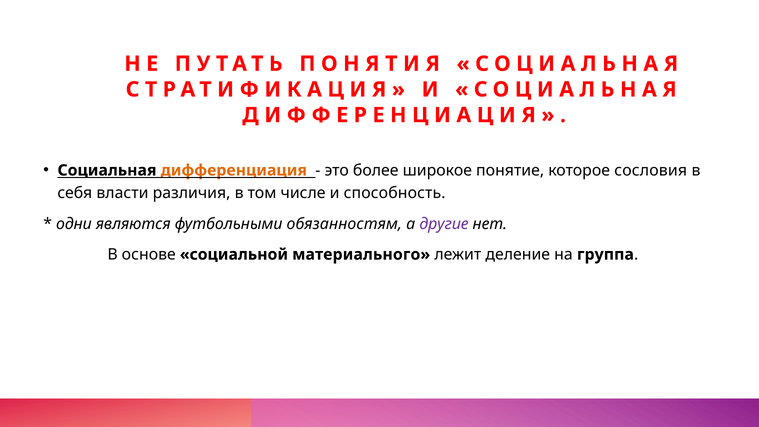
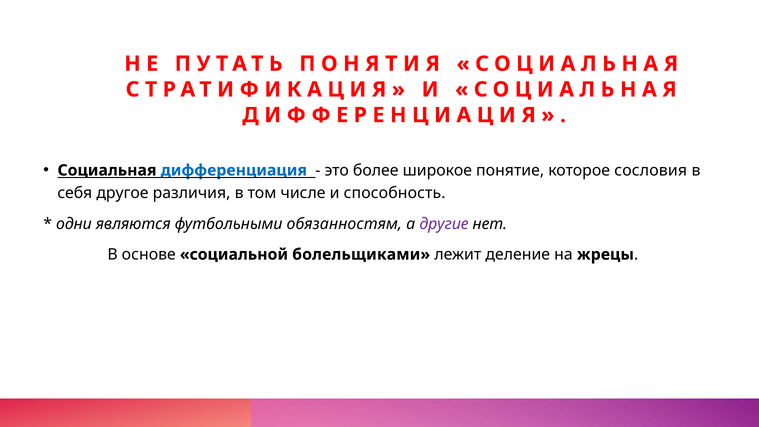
дифференциация colour: orange -> blue (234, 170)
власти: власти -> другое (122, 193)
материального: материального -> болельщиками (361, 254)
группа: группа -> жрецы (605, 254)
